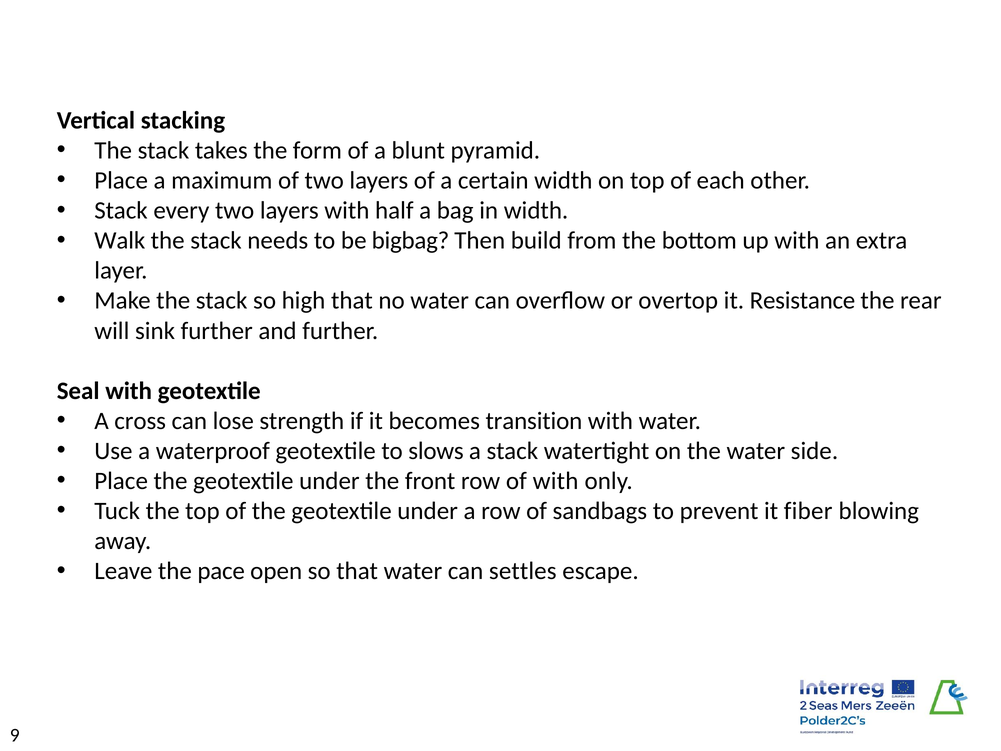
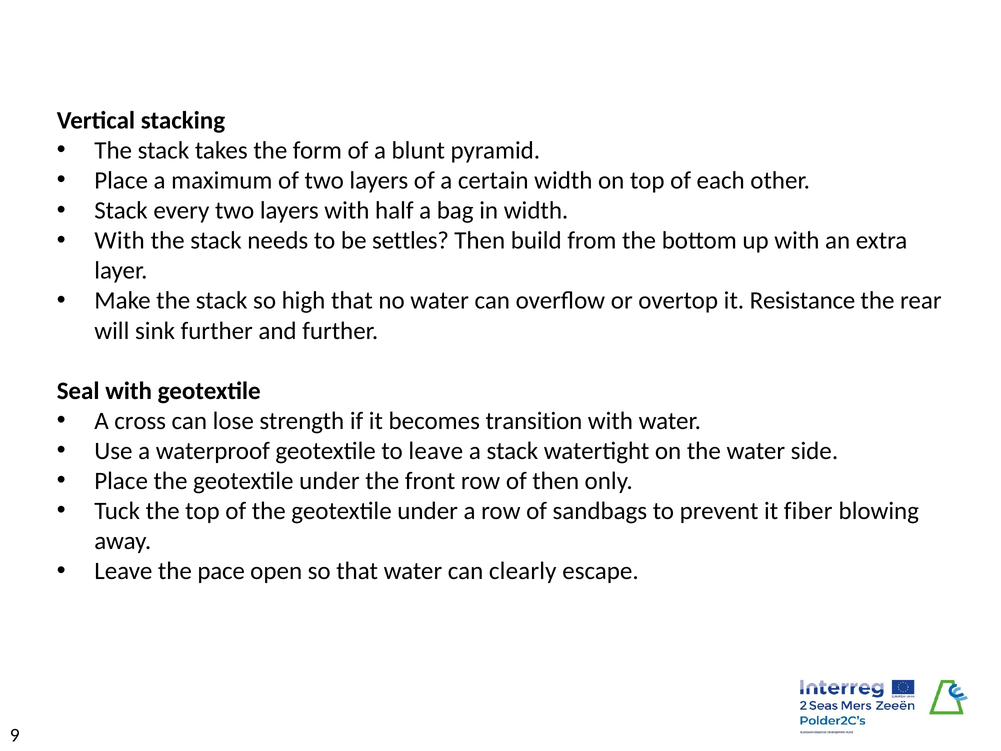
Walk: Walk -> With (120, 241)
bigbag: bigbag -> settles (411, 241)
to slows: slows -> leave (436, 451)
of with: with -> then (556, 481)
settles: settles -> clearly (523, 571)
